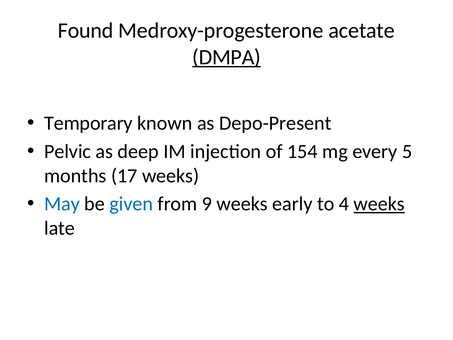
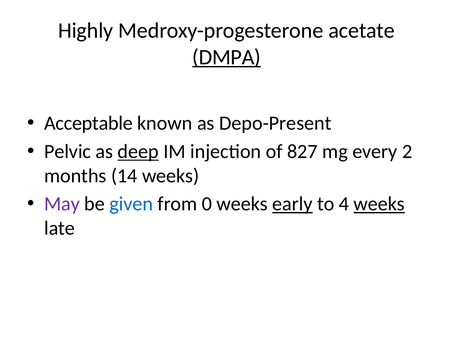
Found: Found -> Highly (86, 31)
Temporary: Temporary -> Acceptable (88, 123)
deep underline: none -> present (138, 151)
154: 154 -> 827 (302, 151)
5: 5 -> 2 (407, 151)
17: 17 -> 14 (124, 176)
May colour: blue -> purple (62, 204)
9: 9 -> 0 (207, 204)
early underline: none -> present (292, 204)
